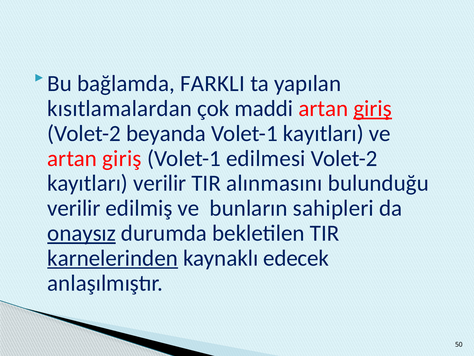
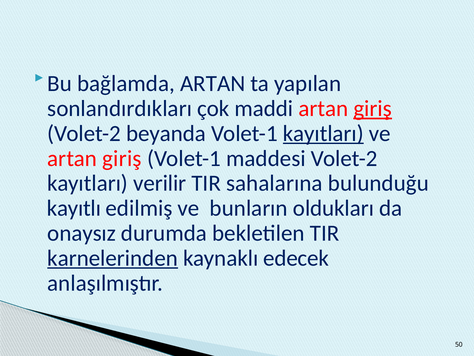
bağlamda FARKLI: FARKLI -> ARTAN (213, 84)
kısıtlamalardan: kısıtlamalardan -> sonlandırdıkları (120, 108)
kayıtları underline: none -> present (323, 133)
edilmesi: edilmesi -> maddesi (266, 158)
alınmasını: alınmasını -> sahalarına (274, 183)
verilir: verilir -> kayıtlı (74, 208)
sahipleri: sahipleri -> oldukları (334, 208)
onaysız underline: present -> none (82, 233)
